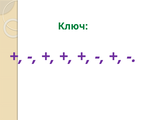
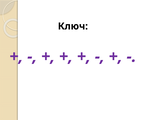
Ключ colour: green -> black (73, 26)
